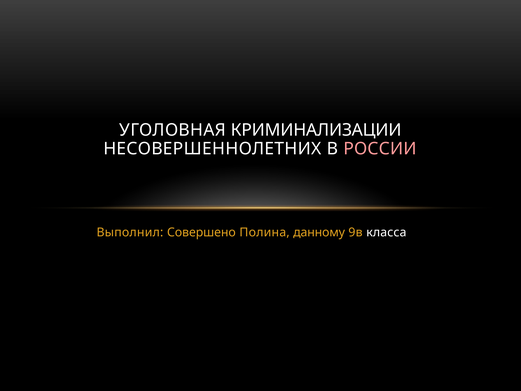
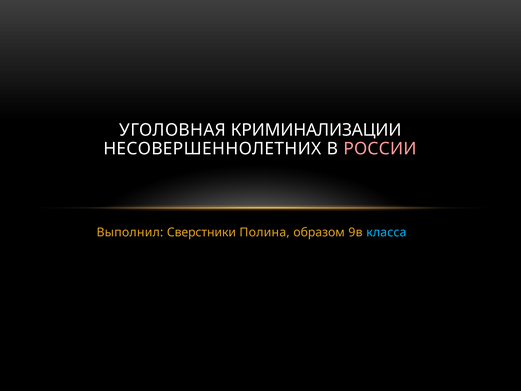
Совершено: Совершено -> Сверстники (201, 232)
данному: данному -> образом (319, 232)
класса colour: white -> light blue (386, 232)
